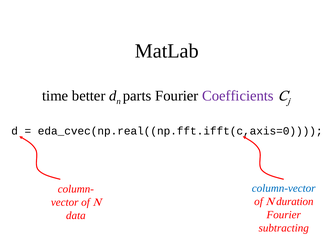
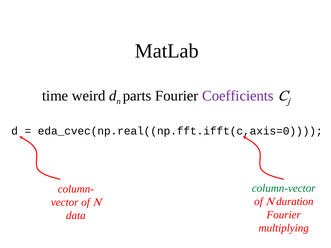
better: better -> weird (89, 96)
column-vector colour: blue -> green (284, 188)
subtracting: subtracting -> multiplying (284, 228)
